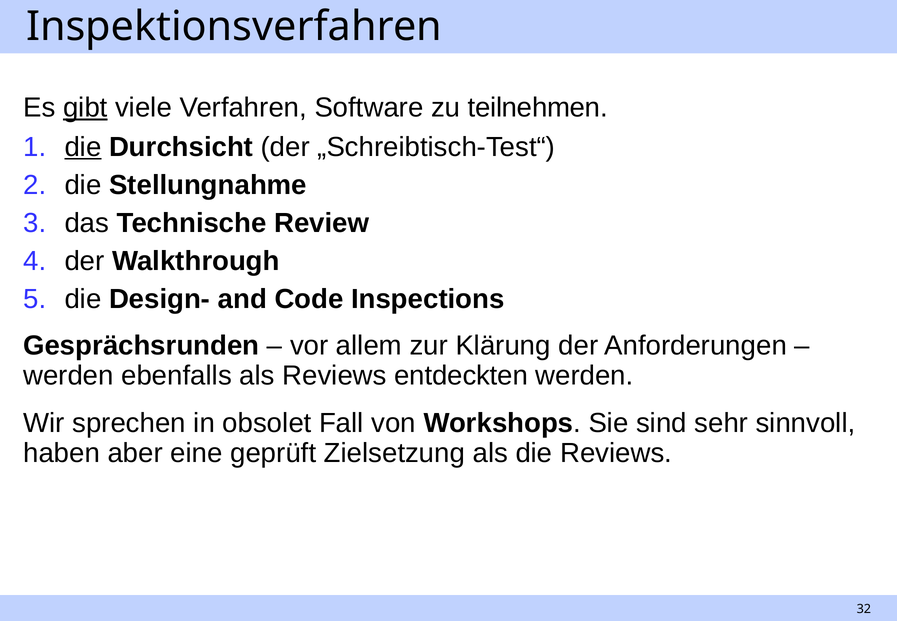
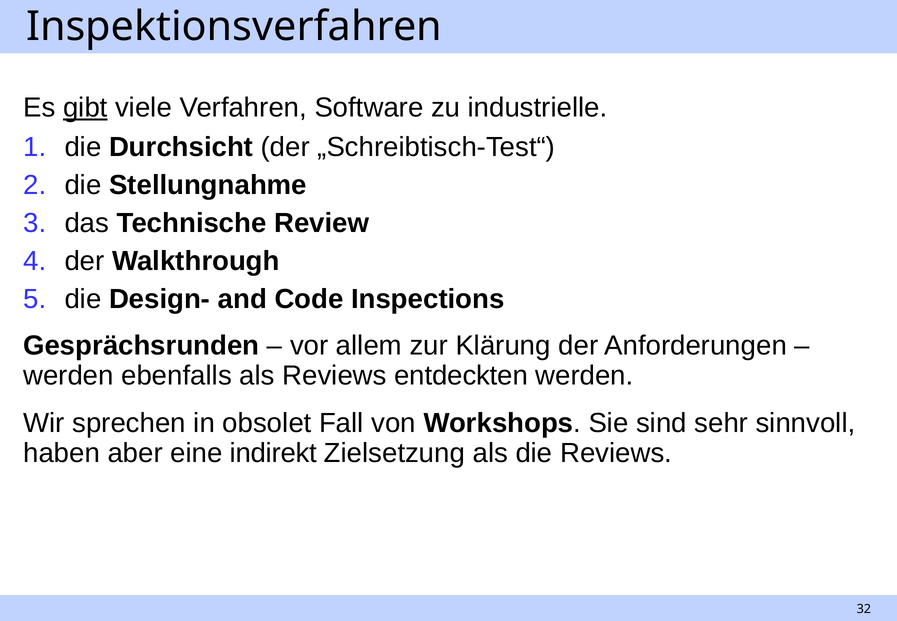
teilnehmen: teilnehmen -> industrielle (538, 108)
die underline: present -> none (83, 147)
geprüft: geprüft -> indirekt (273, 453)
